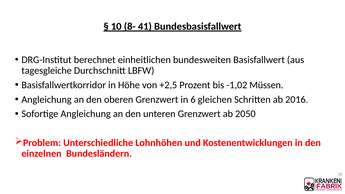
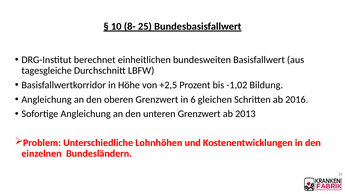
41: 41 -> 25 (145, 27)
Müssen: Müssen -> Bildung (266, 85)
2050: 2050 -> 2013 (245, 114)
